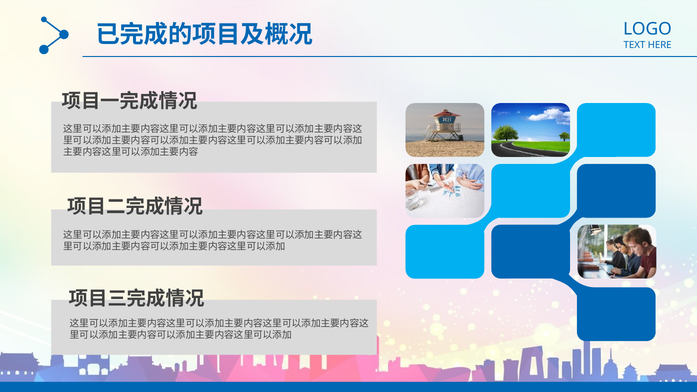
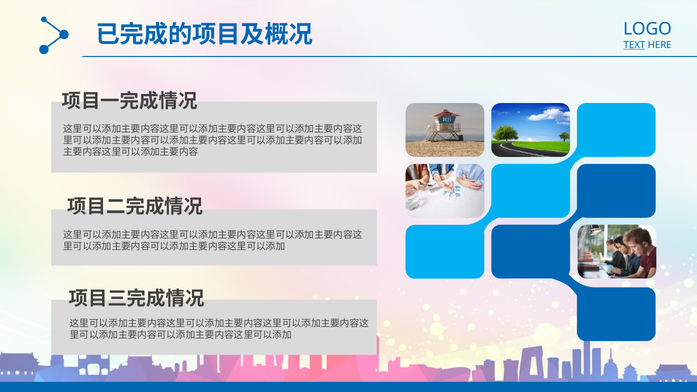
TEXT underline: none -> present (634, 45)
